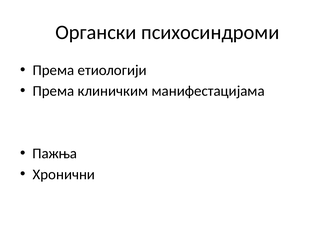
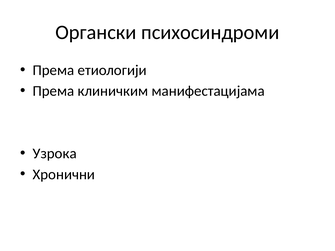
Пажња: Пажња -> Узрока (55, 154)
